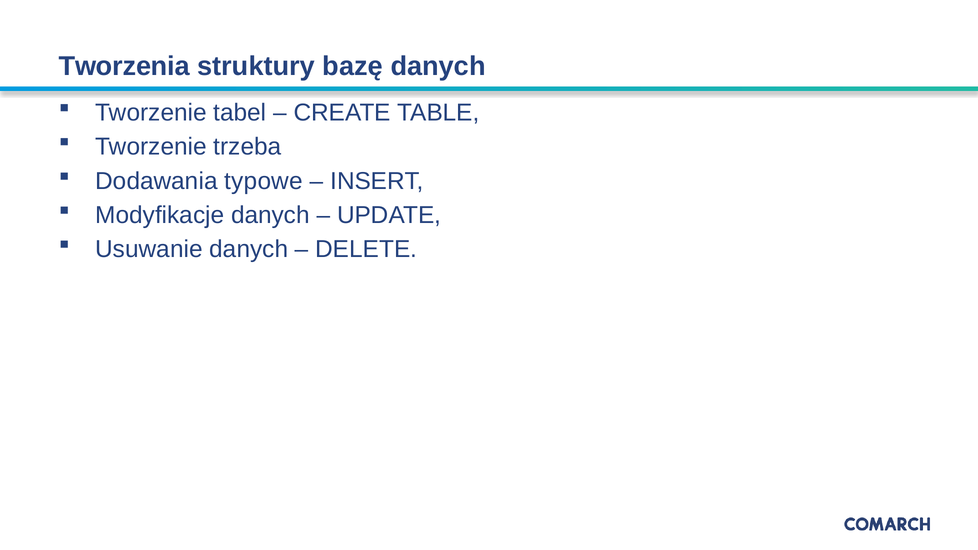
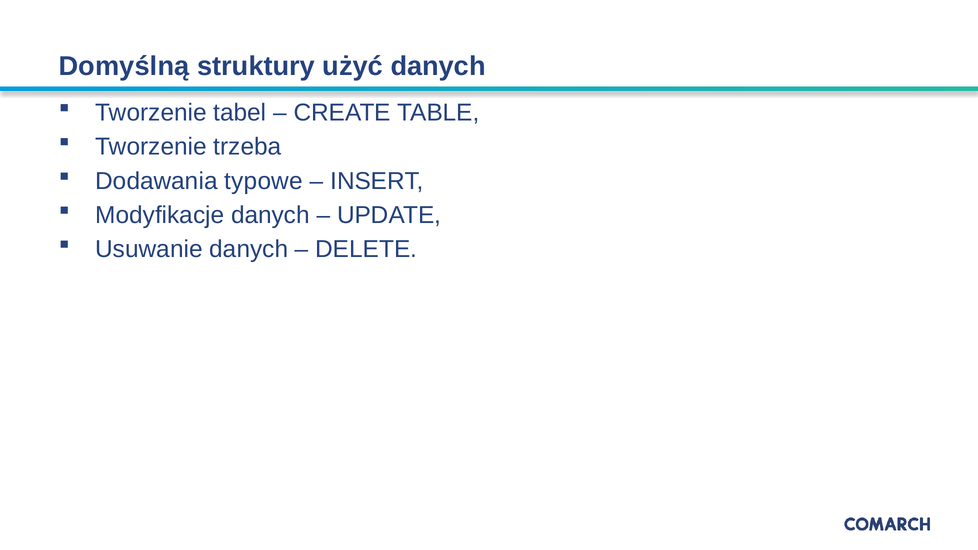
Tworzenia: Tworzenia -> Domyślną (124, 66)
bazę: bazę -> użyć (353, 66)
